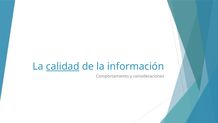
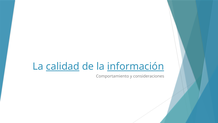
información underline: none -> present (136, 66)
